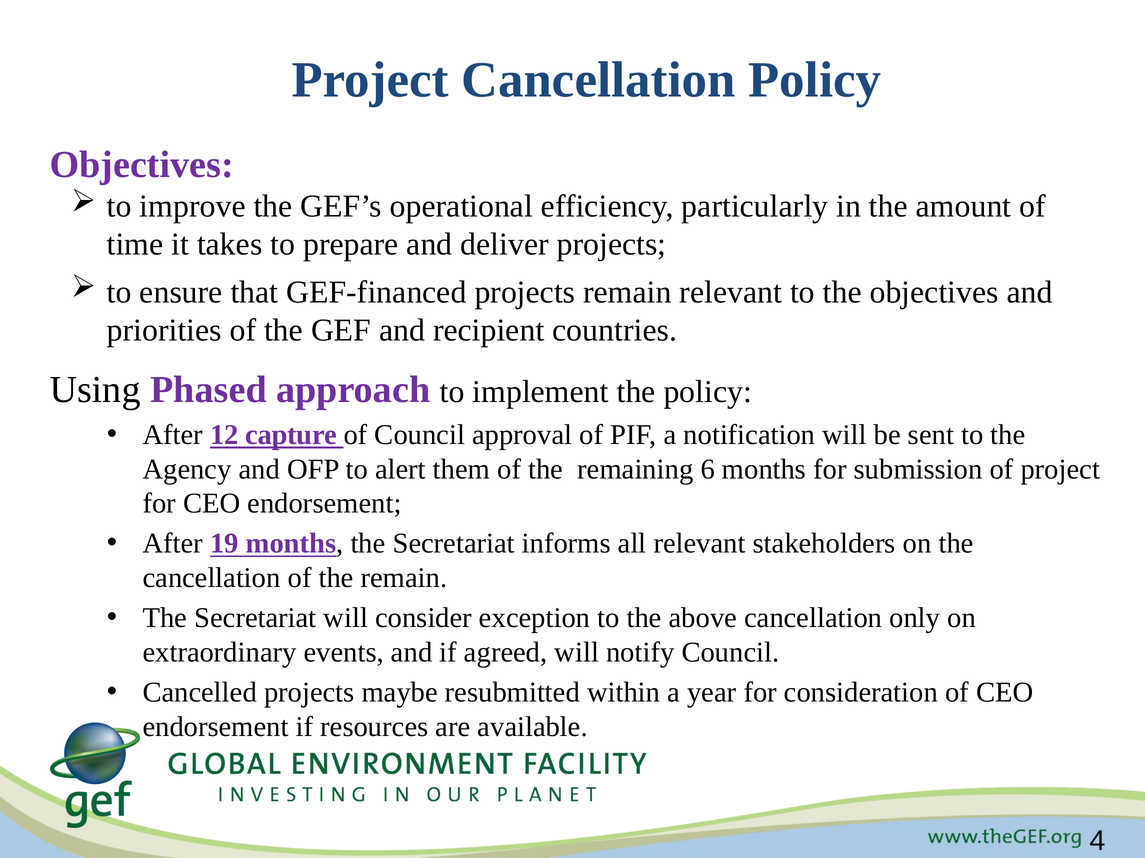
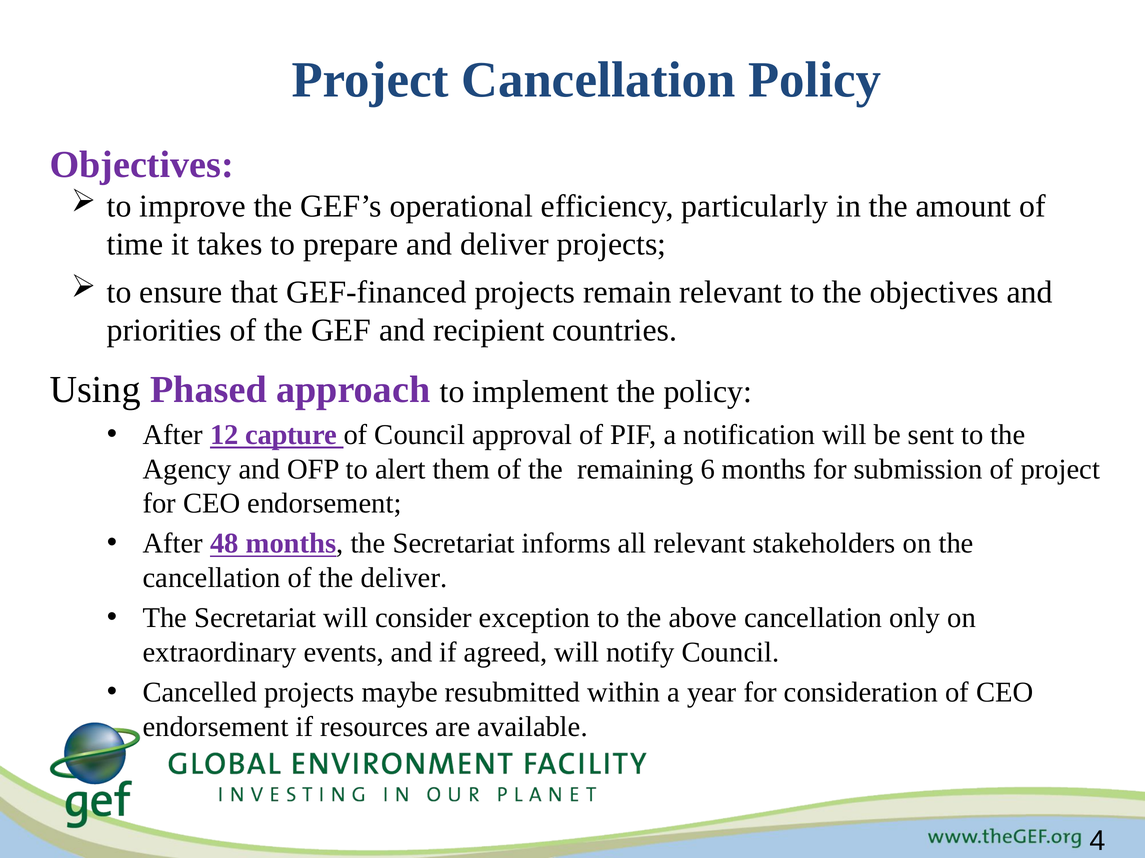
19: 19 -> 48 (224, 544)
the remain: remain -> deliver (404, 578)
